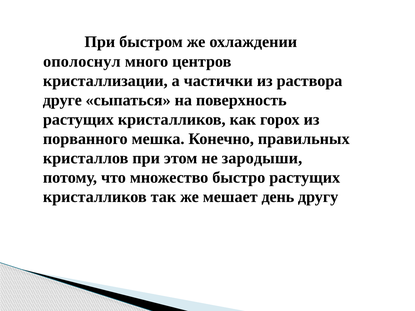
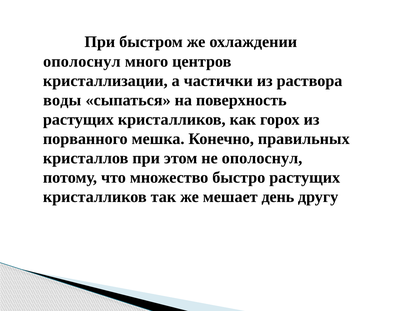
друге: друге -> воды (62, 100)
не зародыши: зародыши -> ополоснул (262, 158)
